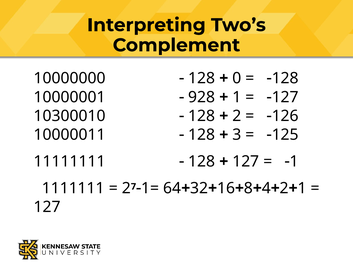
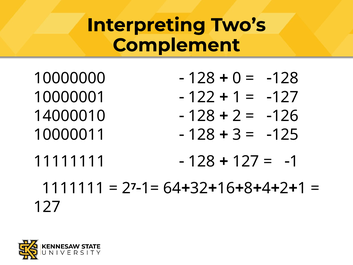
928: 928 -> 122 (202, 97)
10300010: 10300010 -> 14000010 (70, 116)
